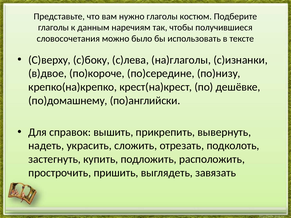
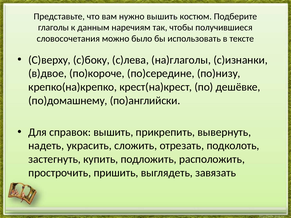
нужно глаголы: глаголы -> вышить (162, 16)
